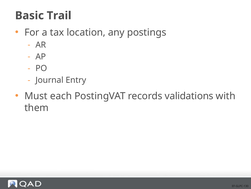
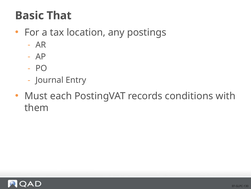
Trail: Trail -> That (59, 16)
validations: validations -> conditions (189, 96)
